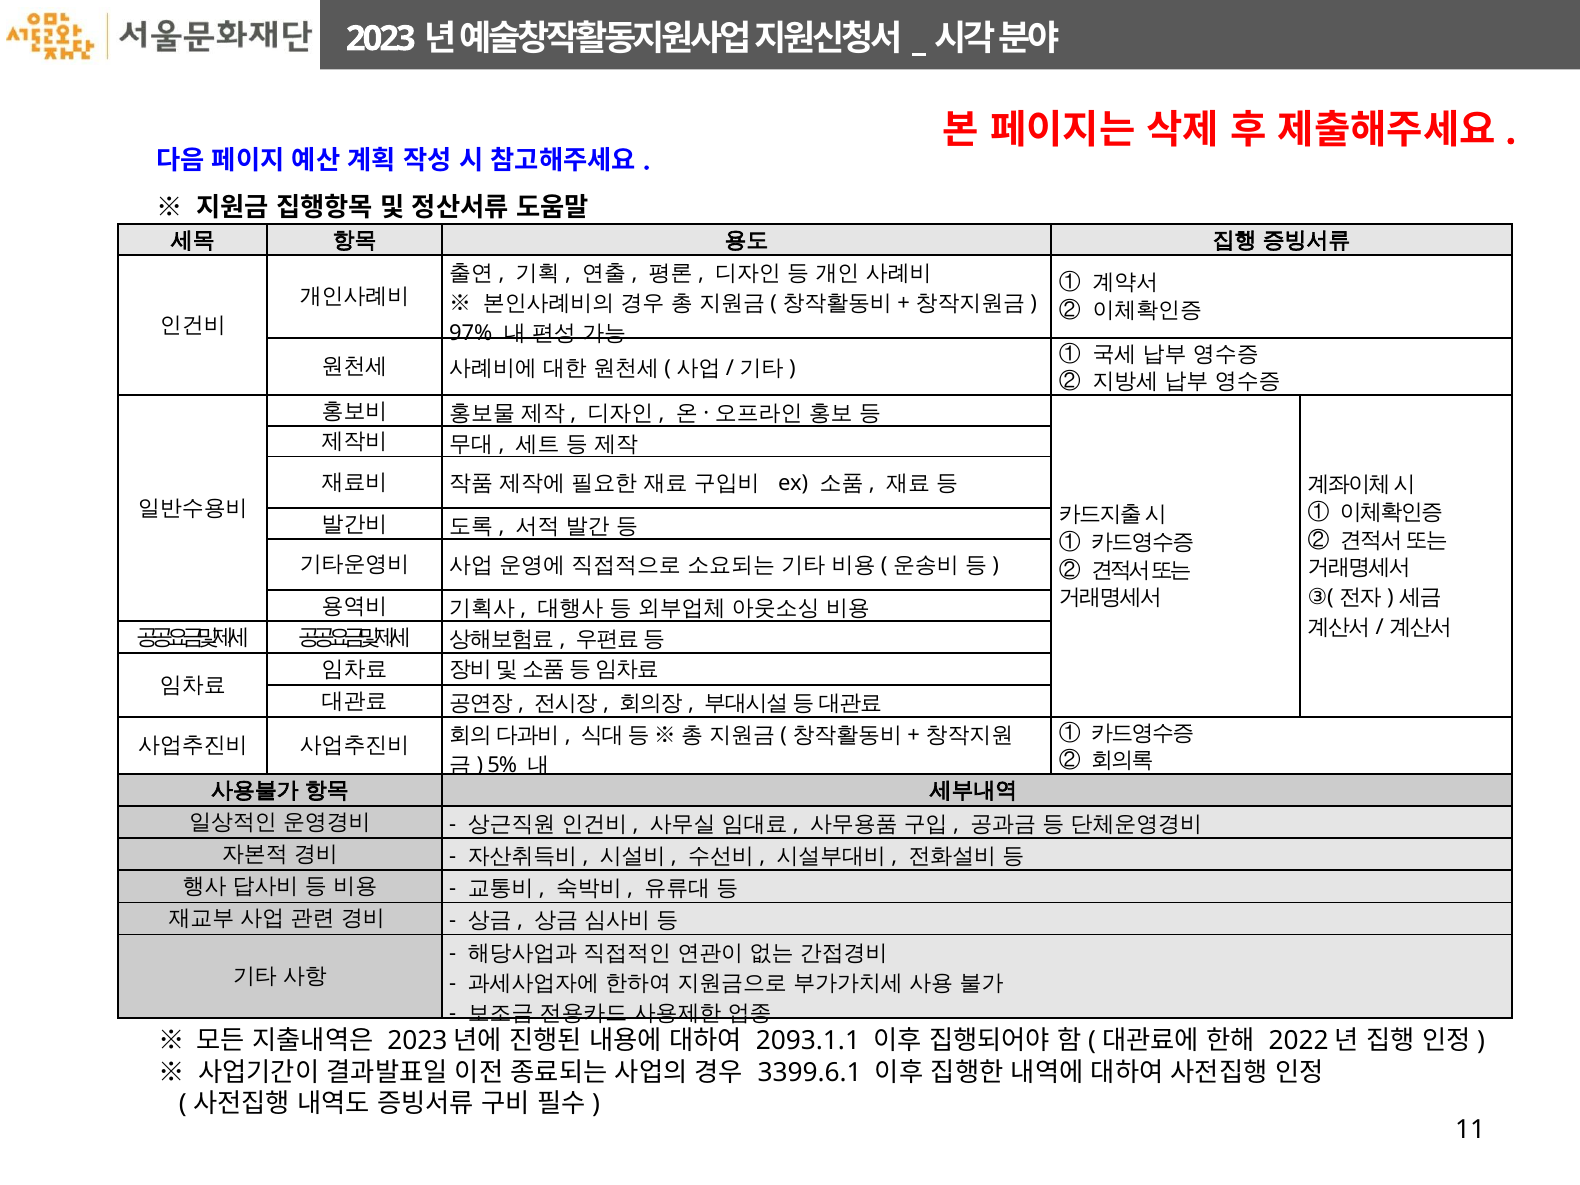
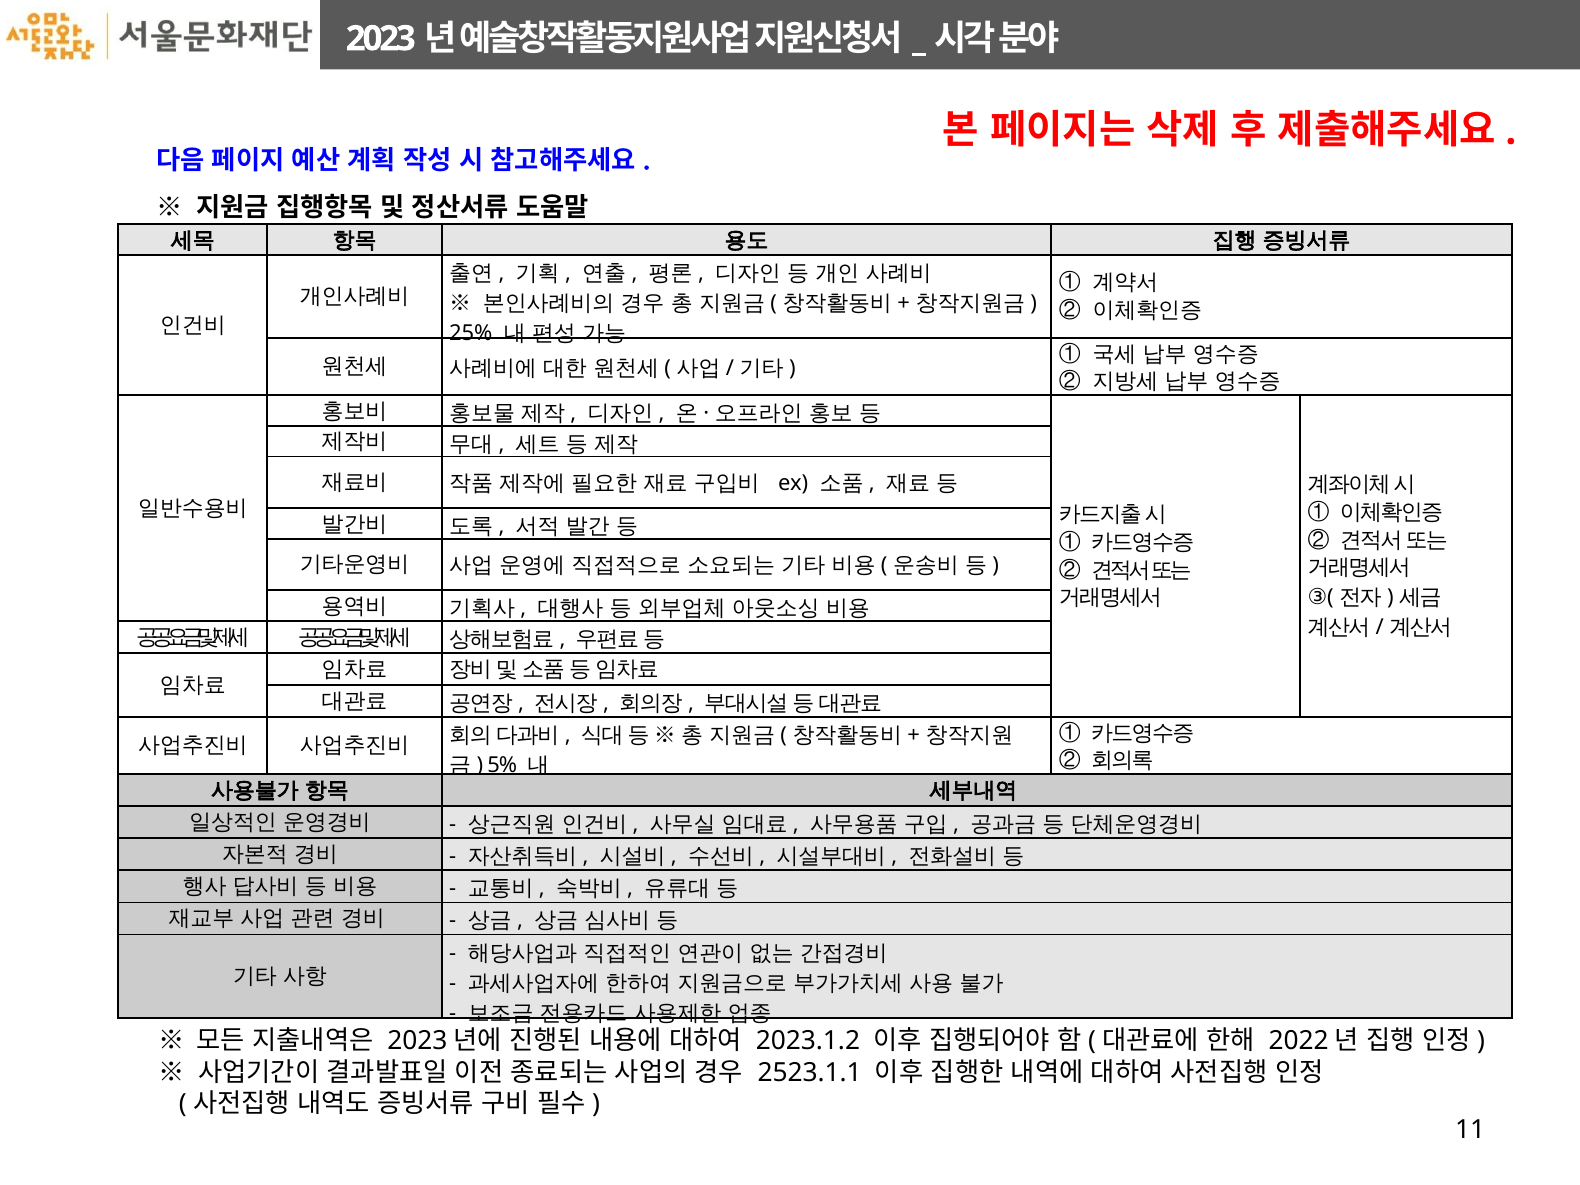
97%: 97% -> 25% (471, 333)
2093.1.1: 2093.1.1 -> 2023.1.2 (808, 1041)
3399.6.1: 3399.6.1 -> 2523.1.1 (810, 1072)
